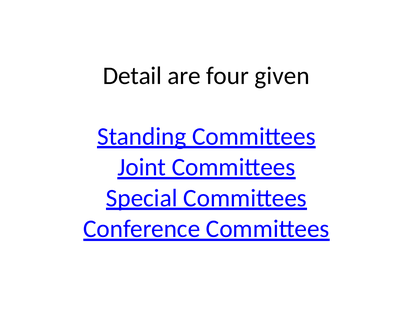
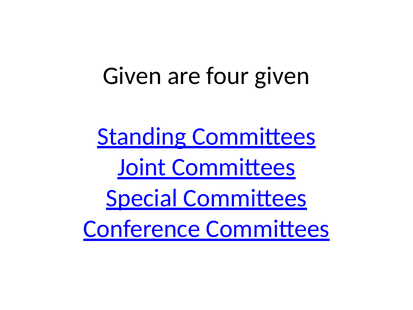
Detail: Detail -> Given (132, 76)
